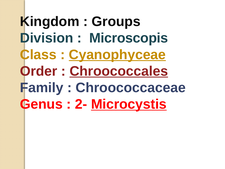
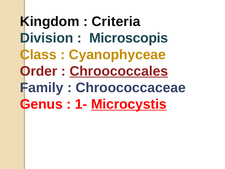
Groups: Groups -> Criteria (116, 22)
Cyanophyceae underline: present -> none (117, 55)
2-: 2- -> 1- (81, 104)
